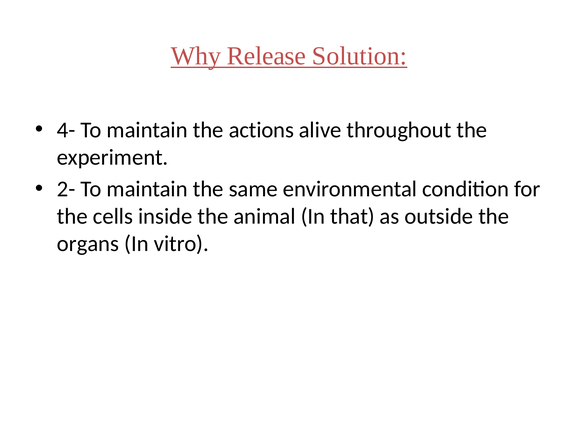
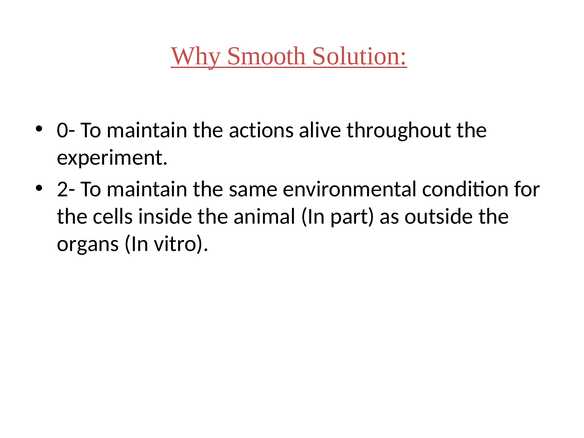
Release: Release -> Smooth (266, 56)
4-: 4- -> 0- (66, 130)
that: that -> part (353, 216)
